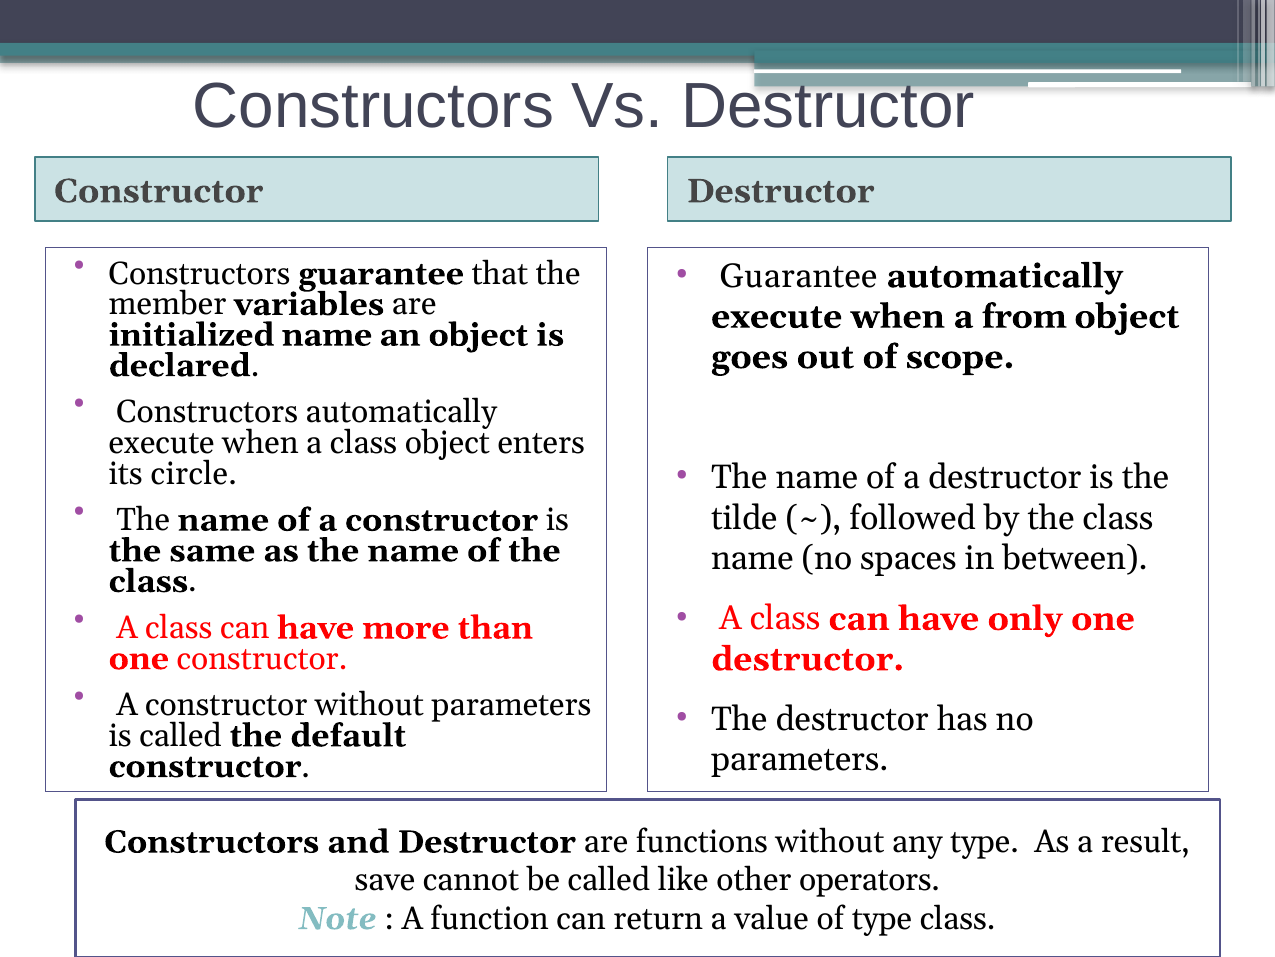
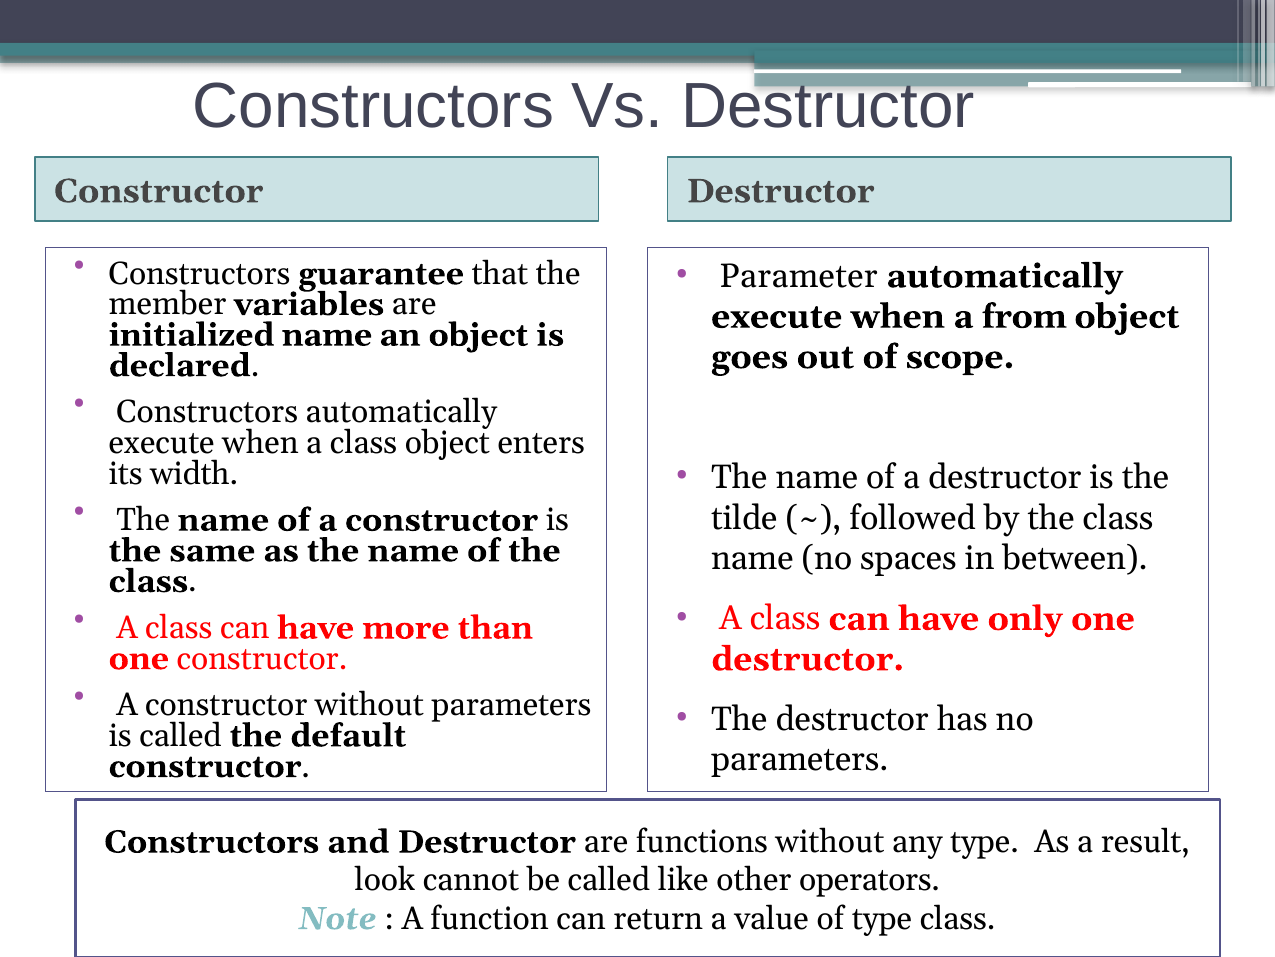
Guarantee: Guarantee -> Parameter (798, 276)
circle: circle -> width (194, 473)
save: save -> look (385, 880)
